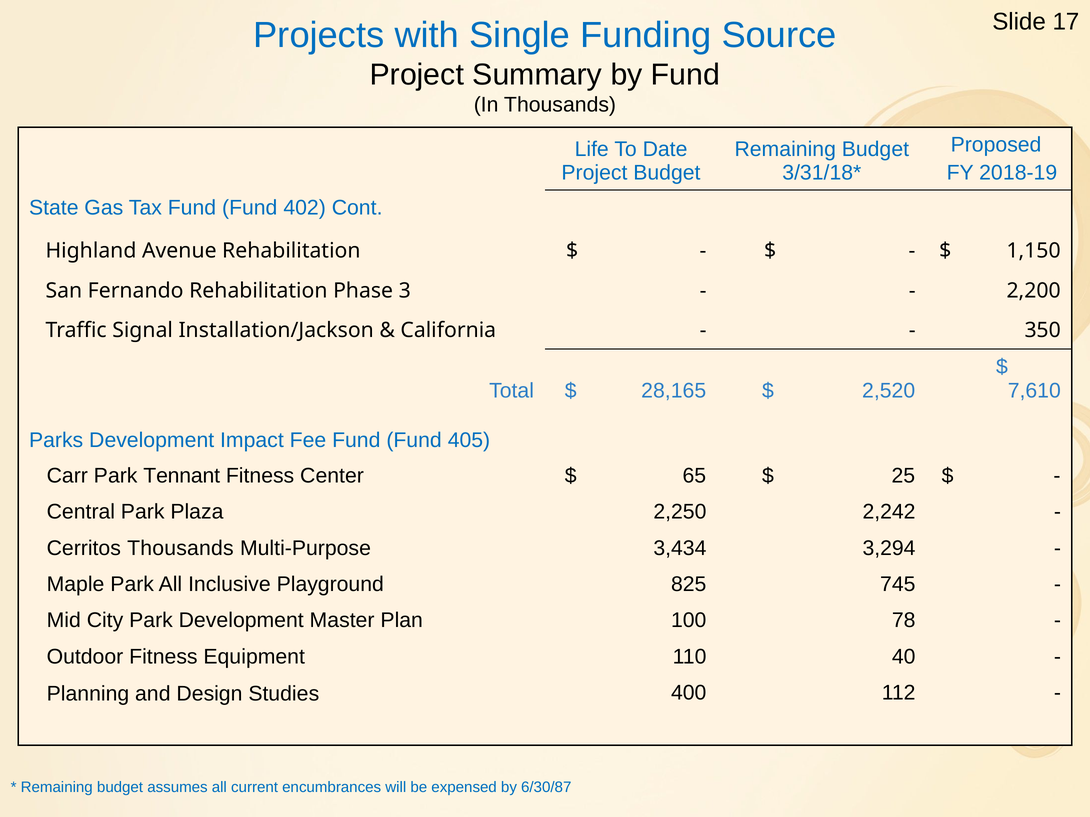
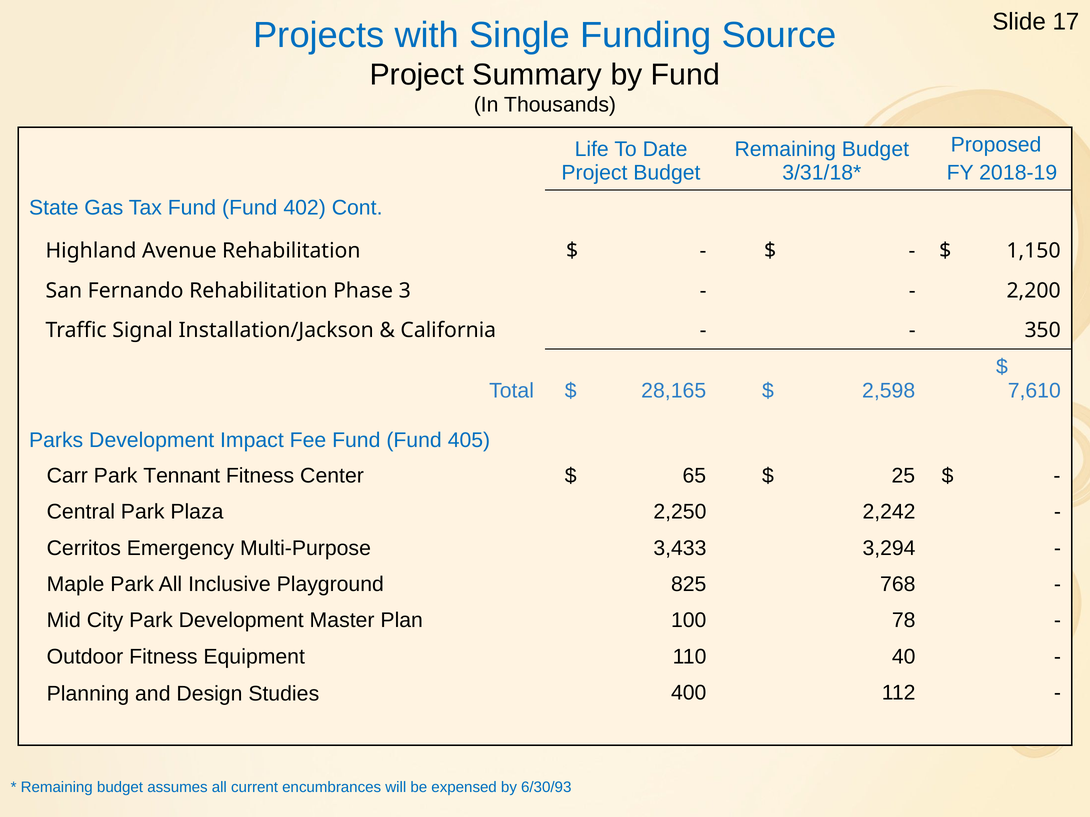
2,520: 2,520 -> 2,598 (889, 391)
Cerritos Thousands: Thousands -> Emergency (181, 548)
3,434: 3,434 -> 3,433 (680, 548)
745: 745 -> 768 (898, 585)
6/30/87: 6/30/87 -> 6/30/93 (546, 788)
